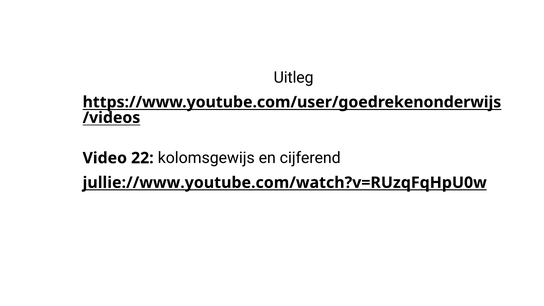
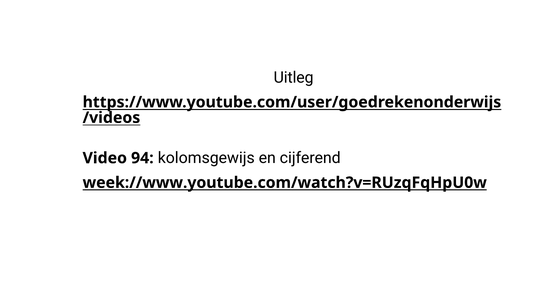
22: 22 -> 94 (142, 158)
jullie://www.youtube.com/watch?v=RUzqFqHpU0w: jullie://www.youtube.com/watch?v=RUzqFqHpU0w -> week://www.youtube.com/watch?v=RUzqFqHpU0w (285, 183)
